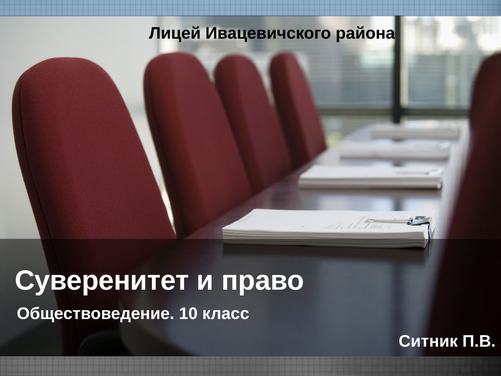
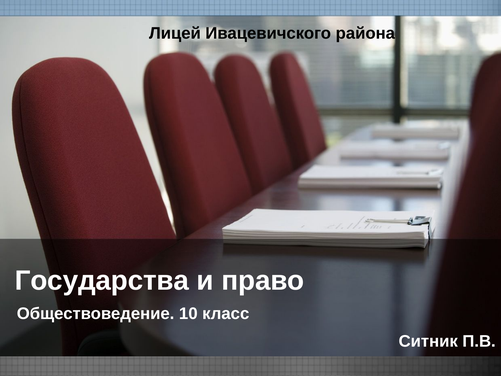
Суверенитет: Суверенитет -> Государства (102, 281)
